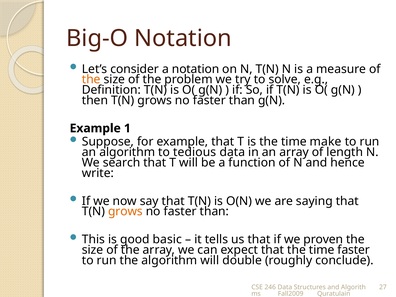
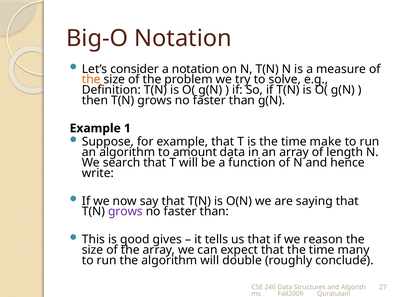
tedious: tedious -> amount (195, 152)
grows colour: orange -> purple (125, 211)
basic: basic -> gives (167, 239)
proven: proven -> reason (323, 239)
time faster: faster -> many (354, 250)
